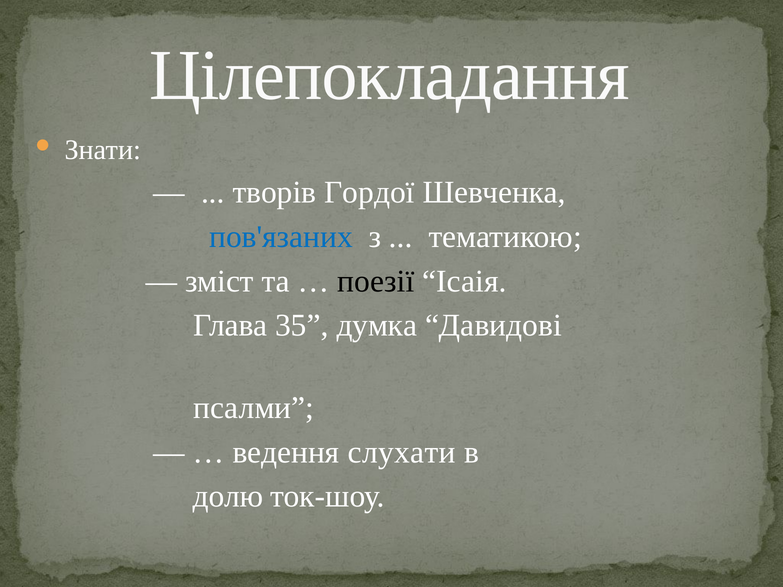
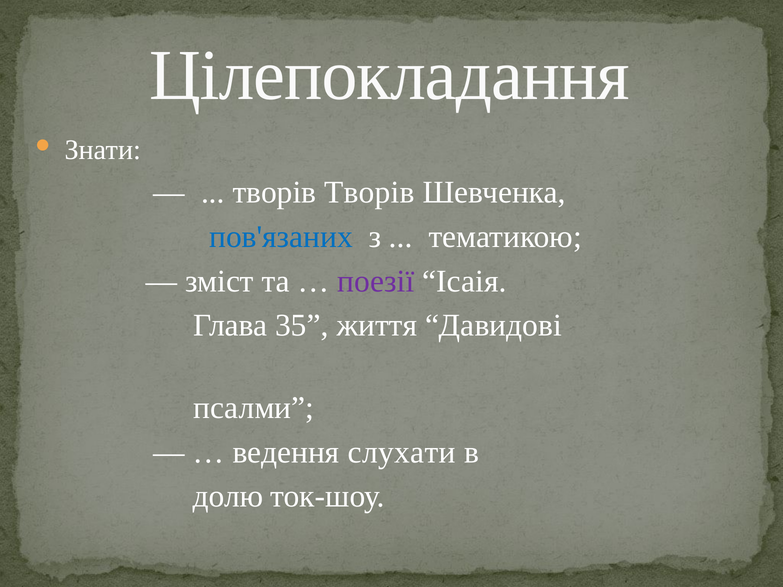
творів Гордої: Гордої -> Творів (369, 193)
поезії colour: black -> purple (376, 281)
думка: думка -> життя (377, 326)
